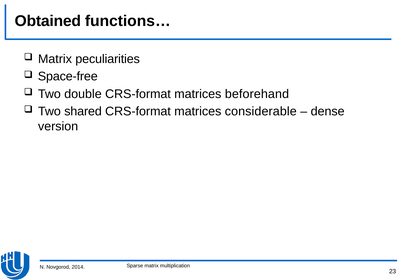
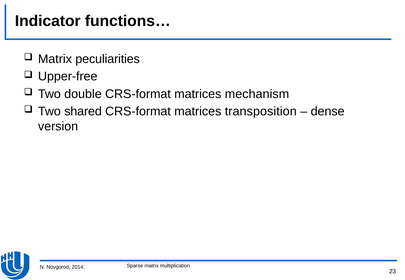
Obtained: Obtained -> Indicator (48, 21)
Space-free: Space-free -> Upper-free (68, 77)
beforehand: beforehand -> mechanism (257, 94)
considerable: considerable -> transposition (261, 111)
